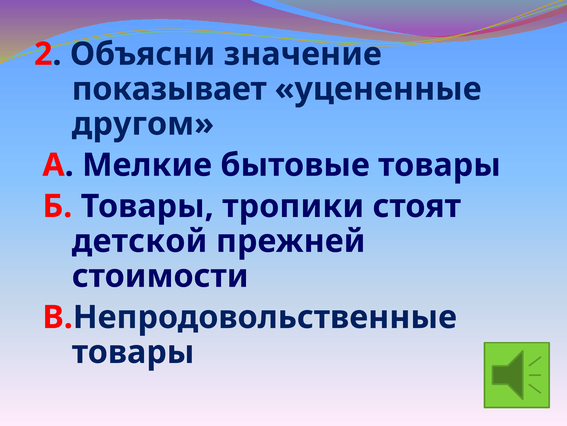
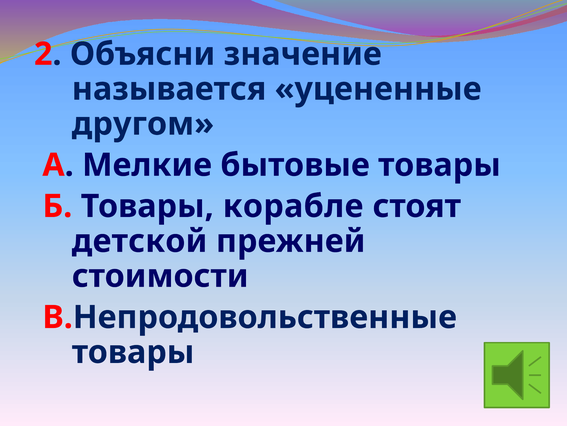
показывает: показывает -> называется (169, 89)
тропики: тропики -> корабле (293, 206)
